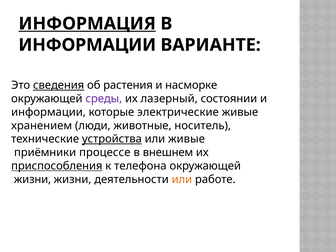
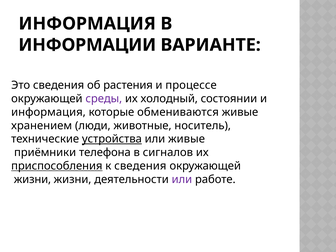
ИНФОРМАЦИЯ underline: present -> none (87, 24)
сведения underline: present -> none (59, 85)
насморке: насморке -> процессе (191, 85)
лазерный: лазерный -> холодный (169, 99)
информации: информации -> информация (48, 112)
электрические: электрические -> обмениваются (178, 112)
процессе: процессе -> телефона (105, 152)
внешнем: внешнем -> сигналов (168, 152)
к телефона: телефона -> сведения (140, 166)
или colour: orange -> purple (182, 179)
